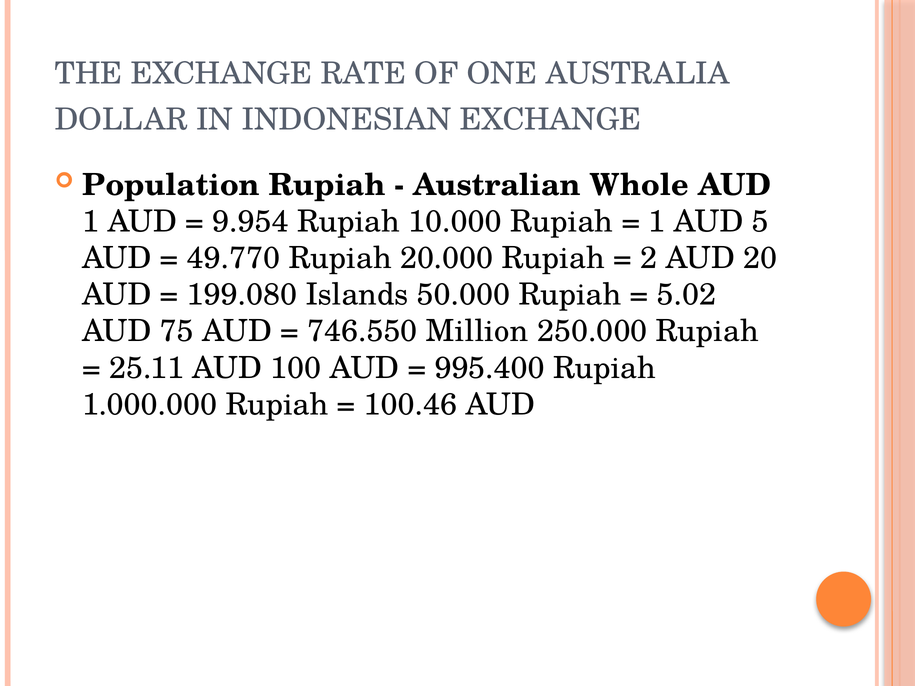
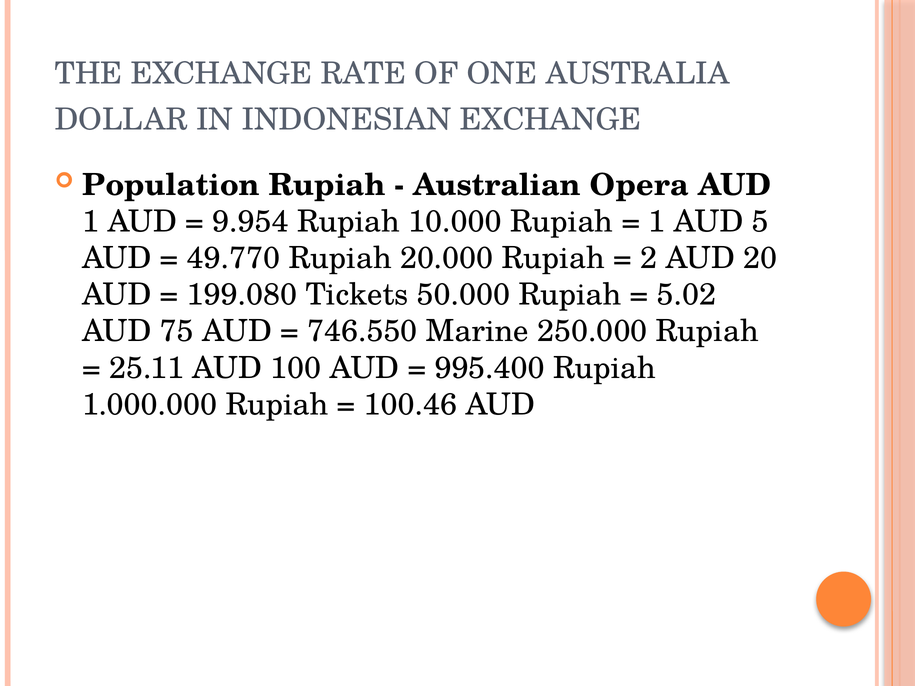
Whole: Whole -> Opera (639, 185)
Islands: Islands -> Tickets (357, 295)
Million: Million -> Marine (477, 331)
